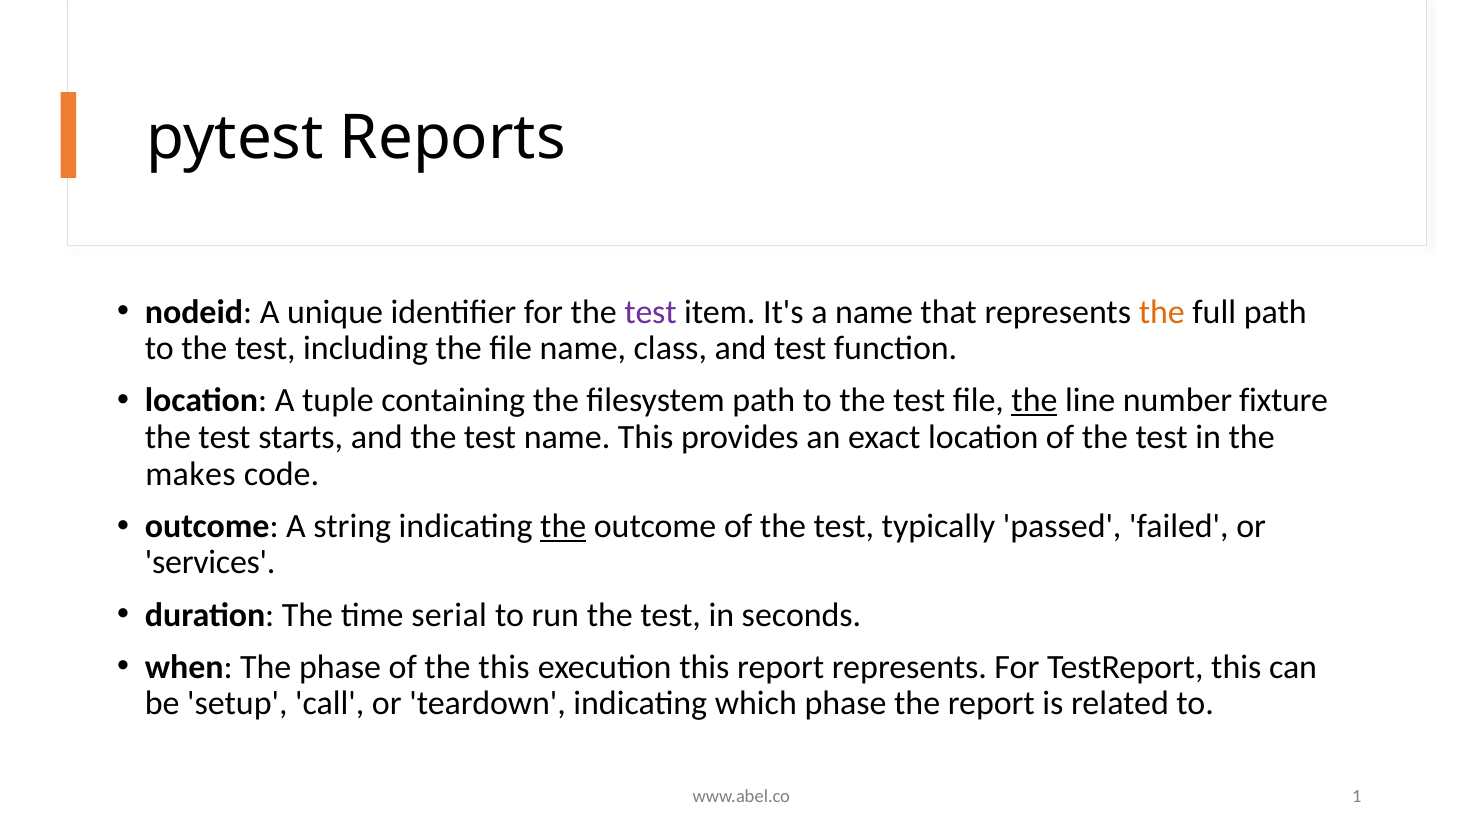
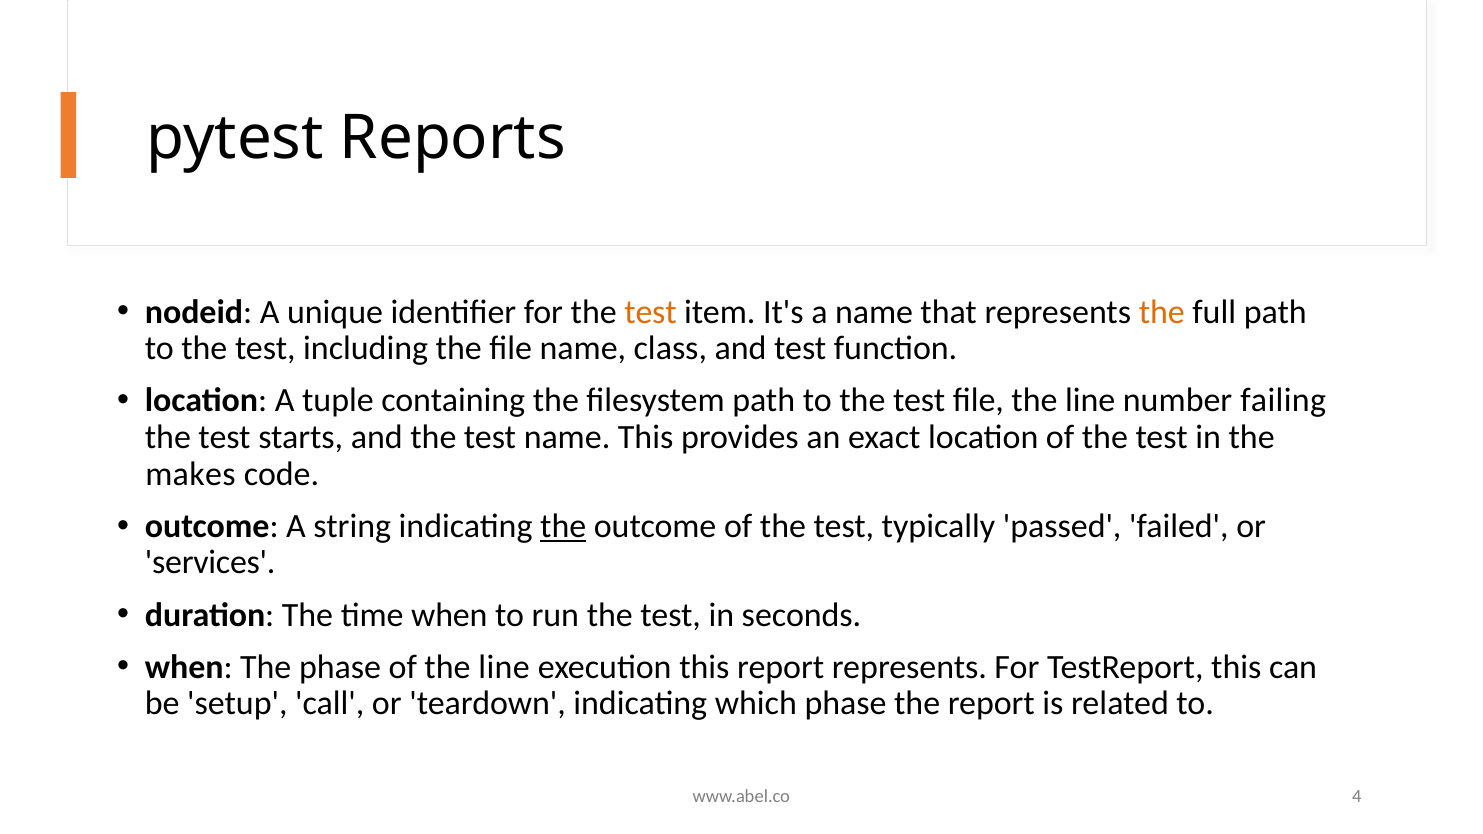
test colour: purple -> orange (651, 312)
the underline: present -> none (1034, 401)
fixture: fixture -> failing (1283, 401)
time serial: serial -> when (449, 615)
of the this: this -> line (504, 667)
1: 1 -> 4 (1357, 796)
